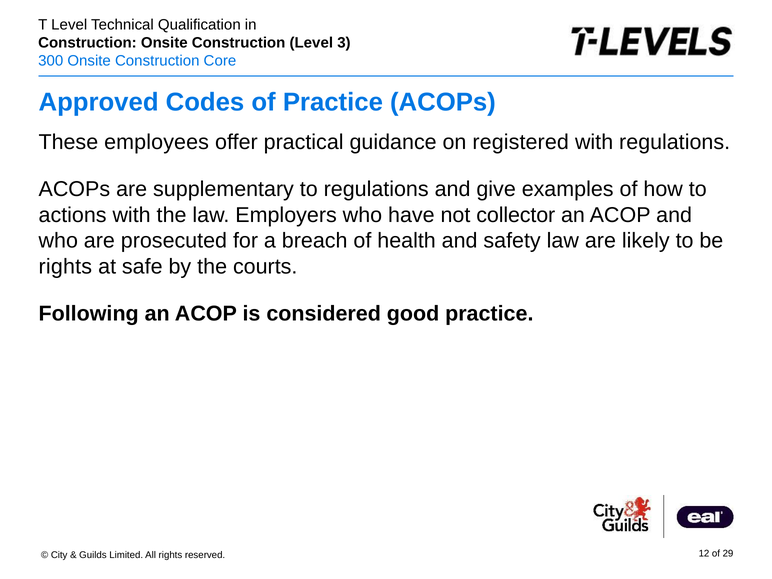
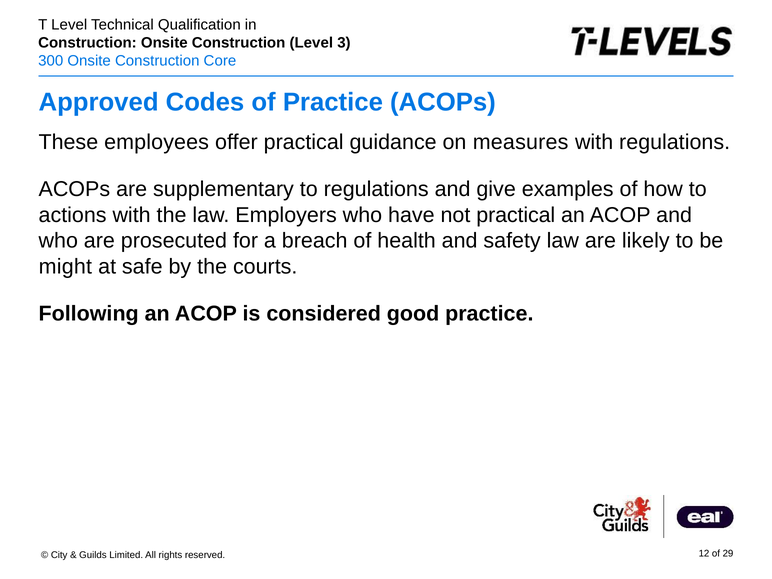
registered: registered -> measures (521, 142)
not collector: collector -> practical (516, 215)
rights: rights -> might (65, 266)
